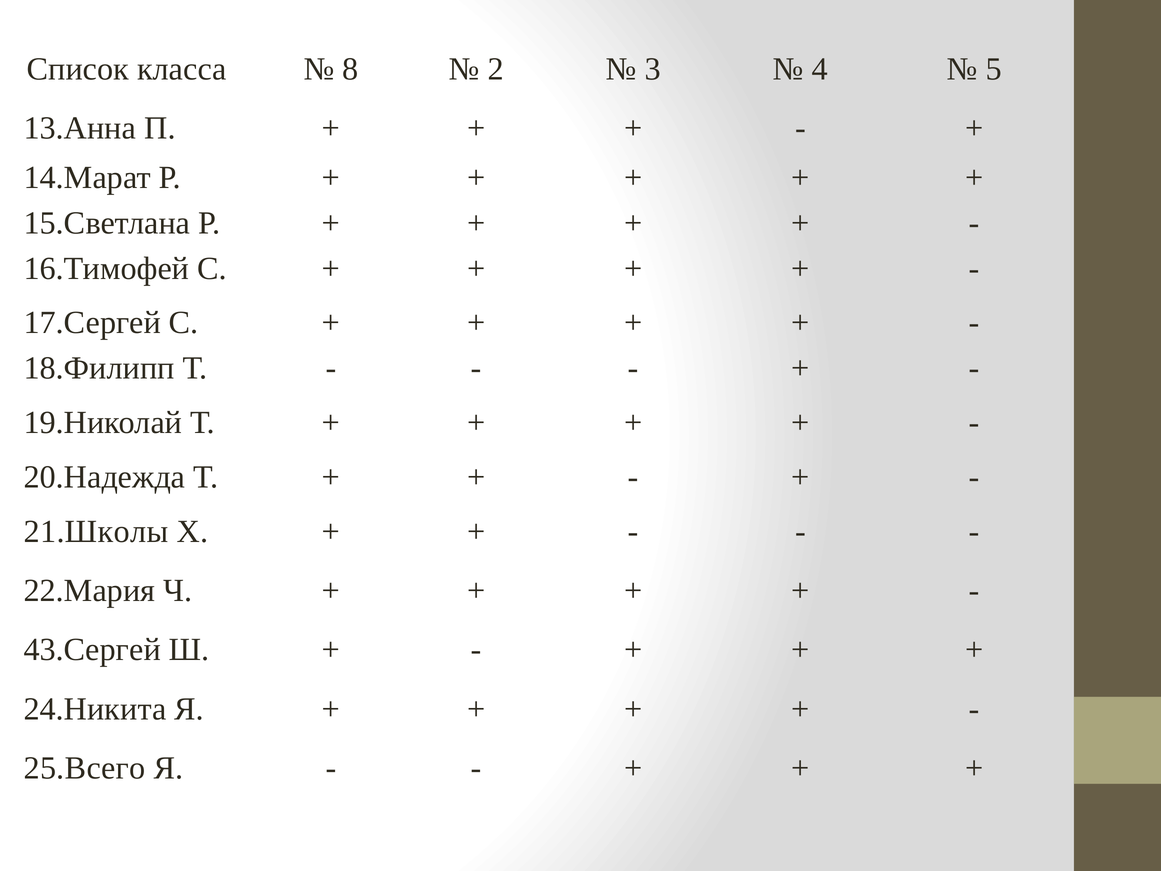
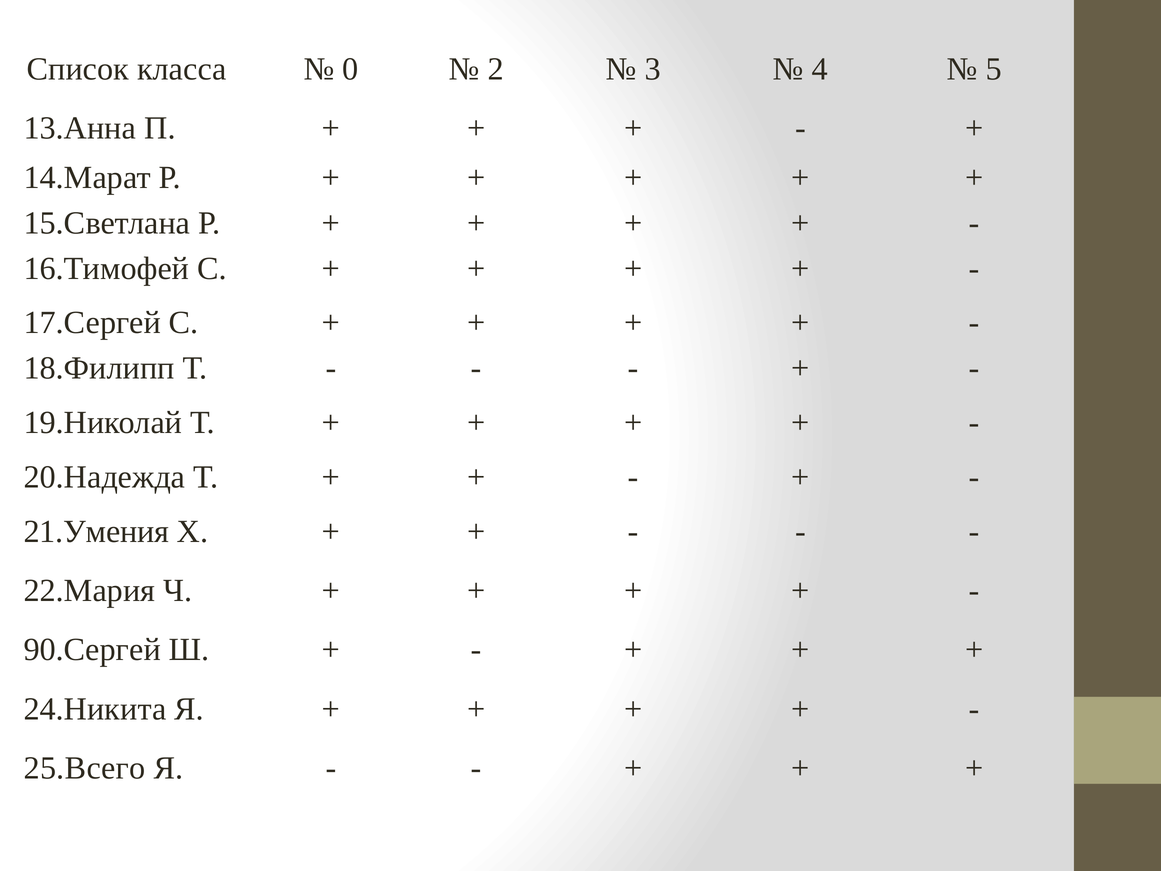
8: 8 -> 0 (351, 69)
21.Школы: 21.Школы -> 21.Умения (96, 531)
43.Сергей: 43.Сергей -> 90.Сергей (92, 650)
